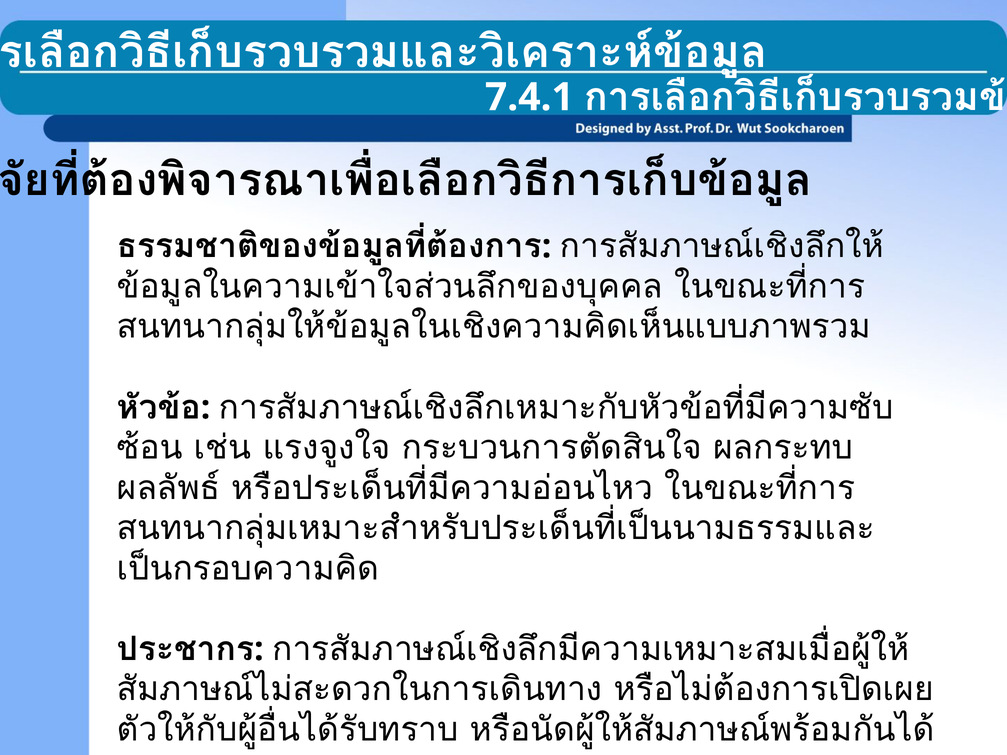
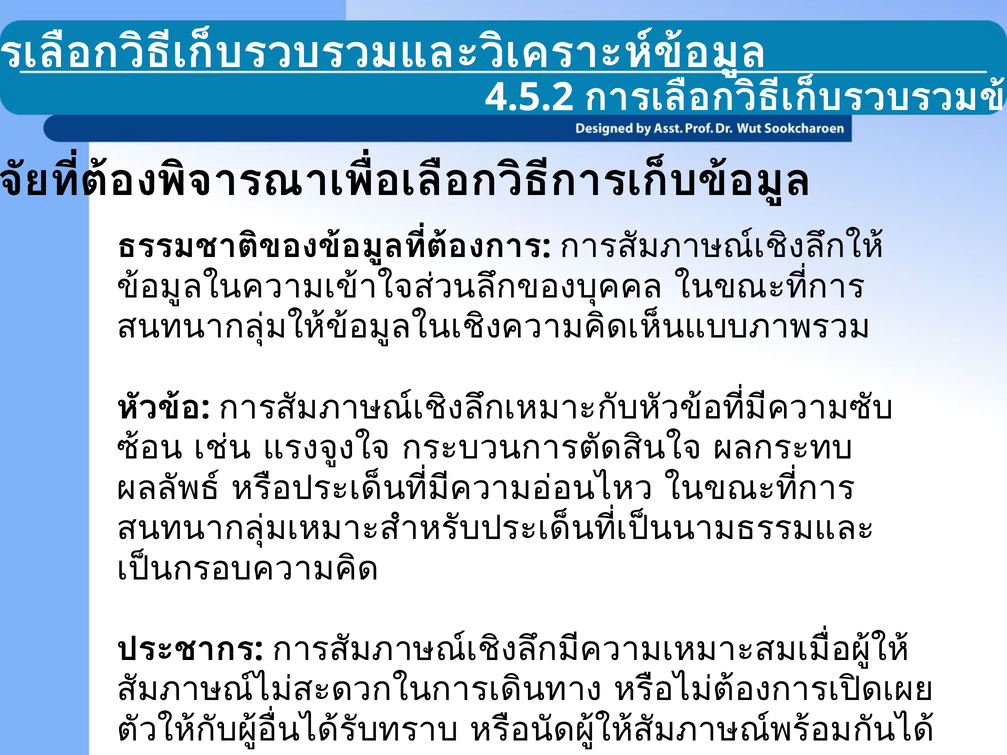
7.4.1: 7.4.1 -> 4.5.2 (529, 97)
